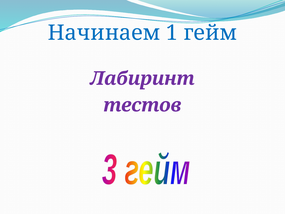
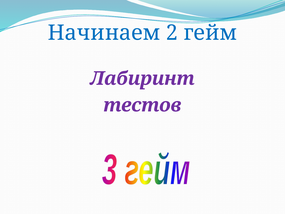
1: 1 -> 2 (172, 33)
